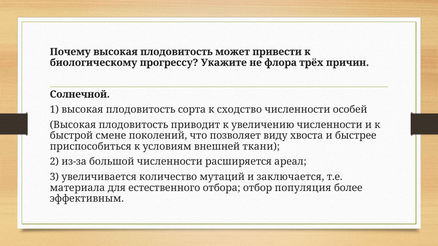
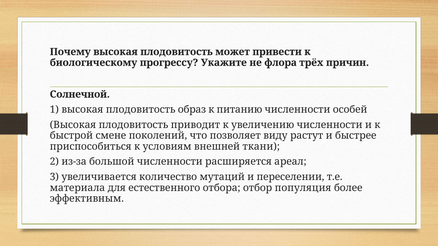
сорта: сорта -> образ (192, 110)
сходство: сходство -> питанию (239, 110)
хвоста: хвоста -> растут (307, 136)
заключается: заключается -> переселении (290, 177)
